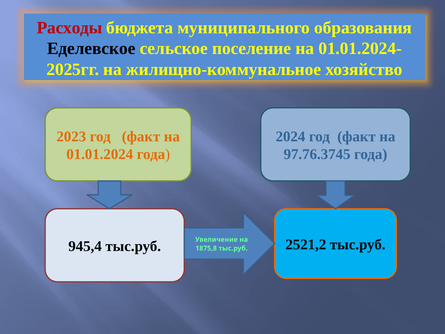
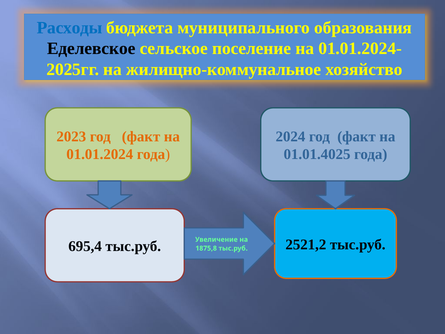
Расходы colour: red -> blue (70, 28)
97.76.3745: 97.76.3745 -> 01.01.4025 (317, 154)
945,4: 945,4 -> 695,4 (85, 246)
